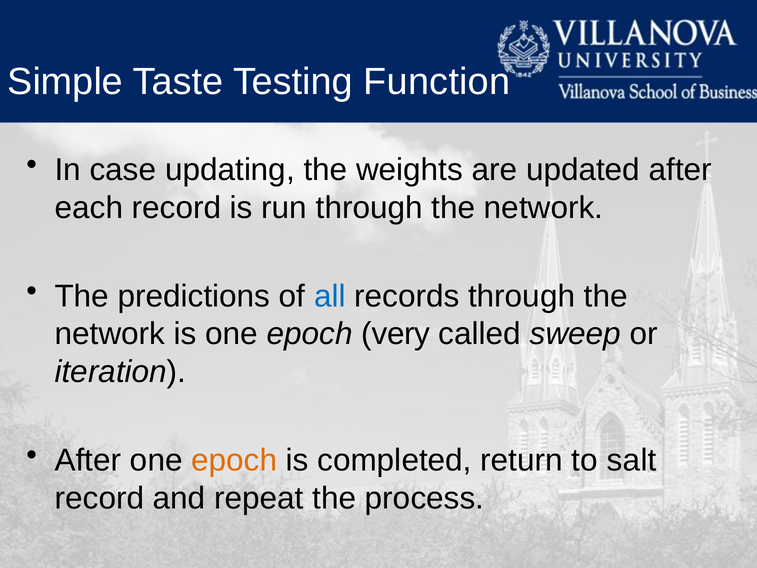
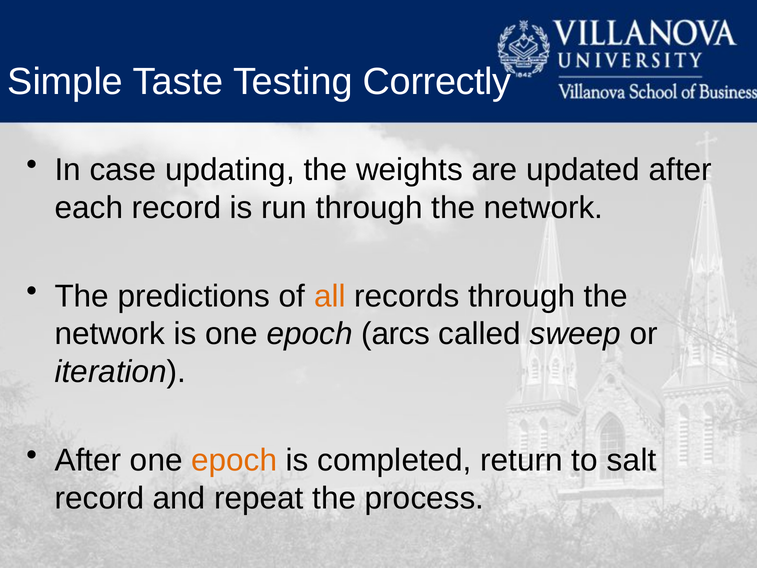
Function: Function -> Correctly (437, 81)
all colour: blue -> orange (330, 296)
very: very -> arcs (396, 334)
